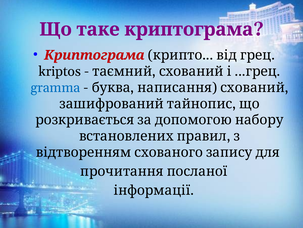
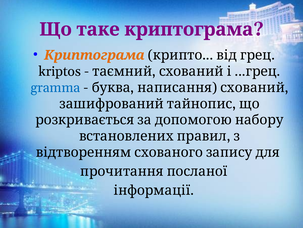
Криптограма colour: red -> orange (94, 55)
